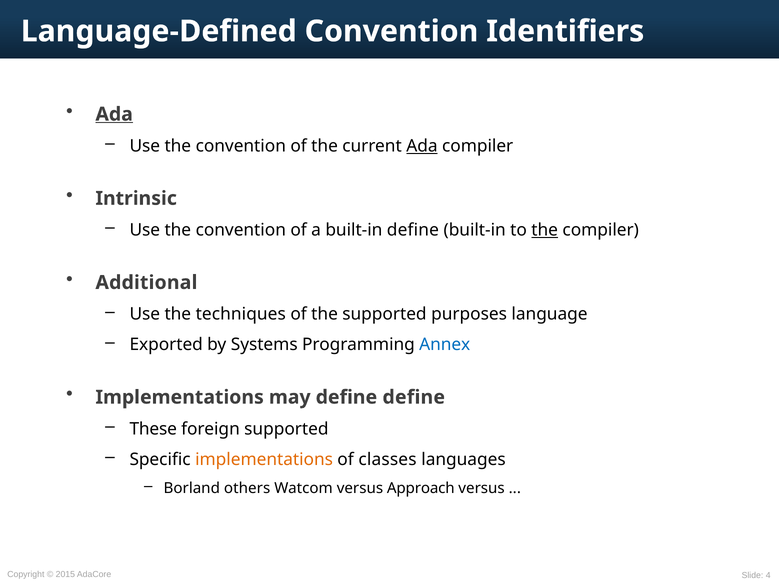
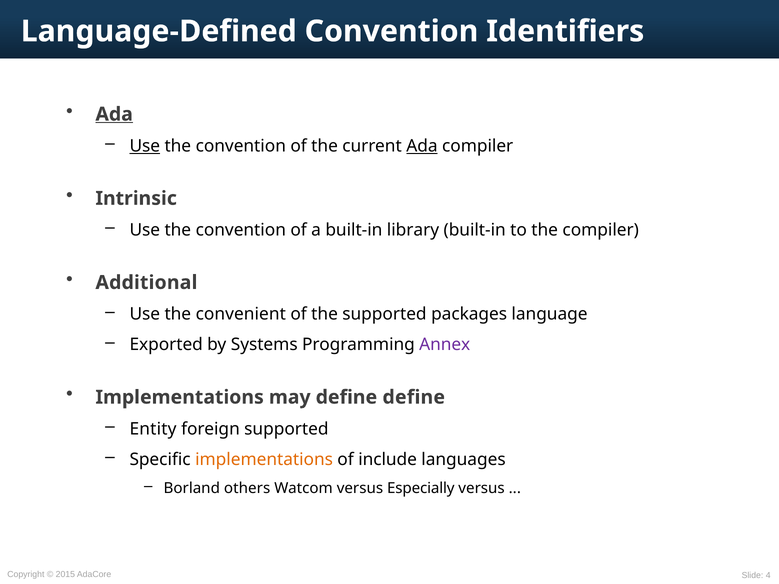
Use underline: none -> present (145, 146)
built-in define: define -> library (413, 230)
the underline: present -> none (545, 230)
techniques: techniques -> convenient (241, 314)
purposes: purposes -> packages (469, 314)
Annex colour: blue -> purple (445, 345)
These: These -> Entity (153, 429)
classes: classes -> include (388, 460)
Approach: Approach -> Especially (421, 489)
